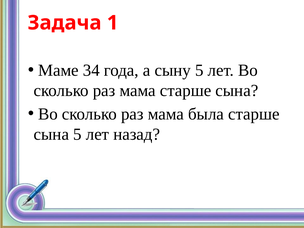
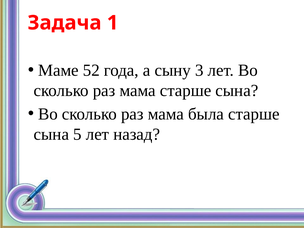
34: 34 -> 52 (91, 70)
сыну 5: 5 -> 3 (199, 70)
